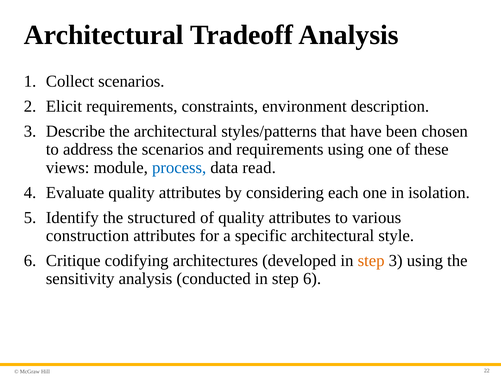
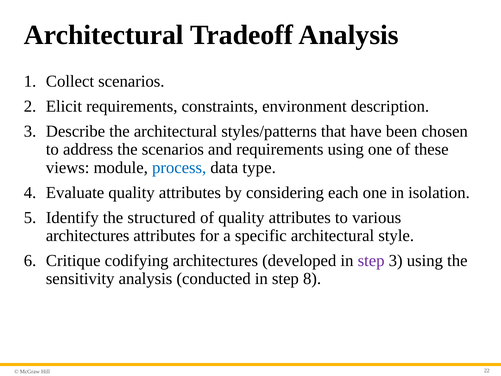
read: read -> type (259, 167)
construction: construction -> architectures (88, 235)
step colour: orange -> purple (371, 260)
step 6: 6 -> 8 (312, 278)
